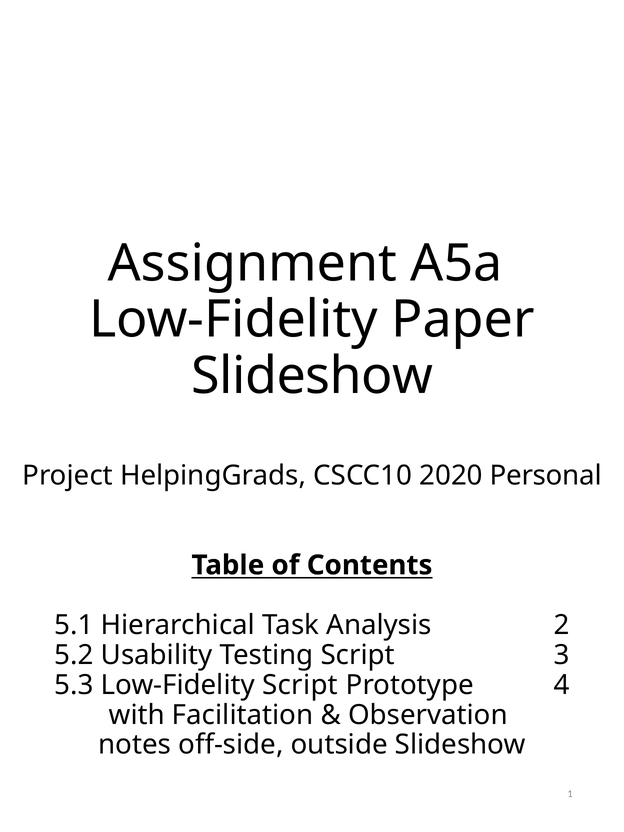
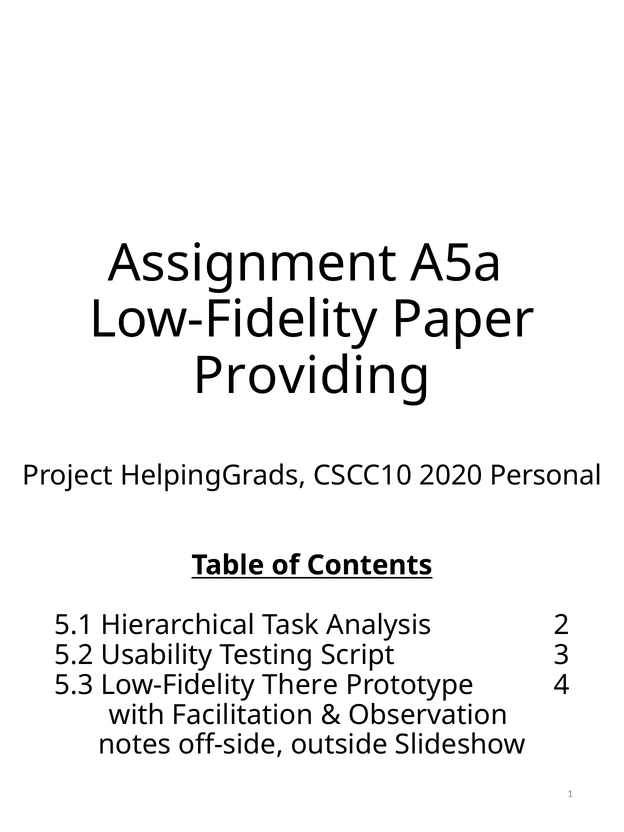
Slideshow: Slideshow -> Providing (312, 376)
Low-Fidelity Script: Script -> There (300, 685)
